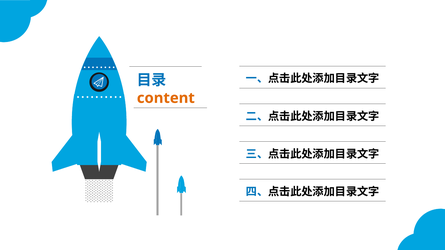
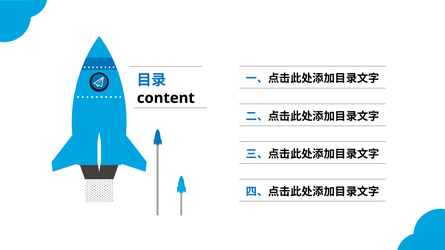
content colour: orange -> black (166, 98)
